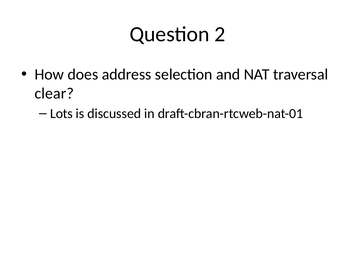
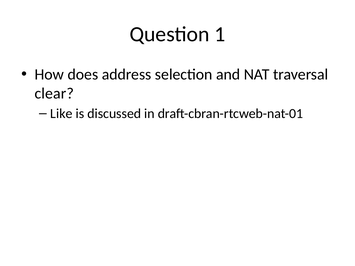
2: 2 -> 1 (220, 34)
Lots: Lots -> Like (61, 114)
